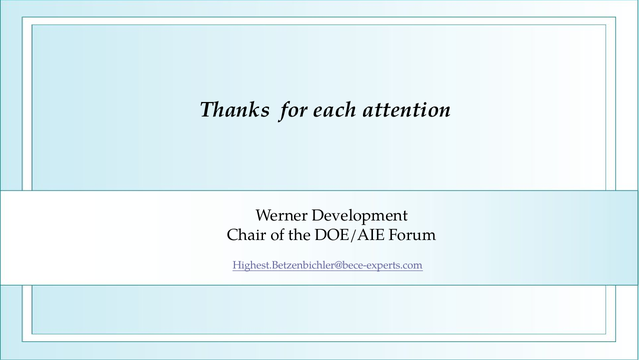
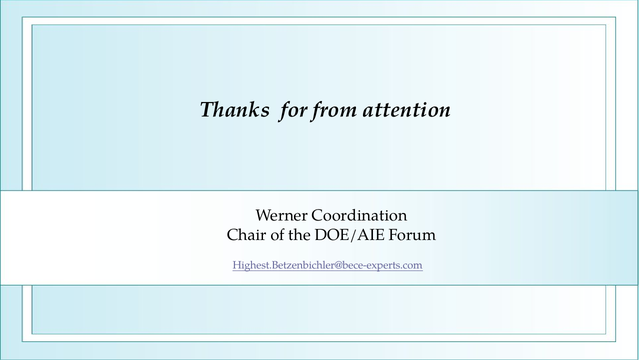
each: each -> from (335, 109)
Development: Development -> Coordination (360, 215)
